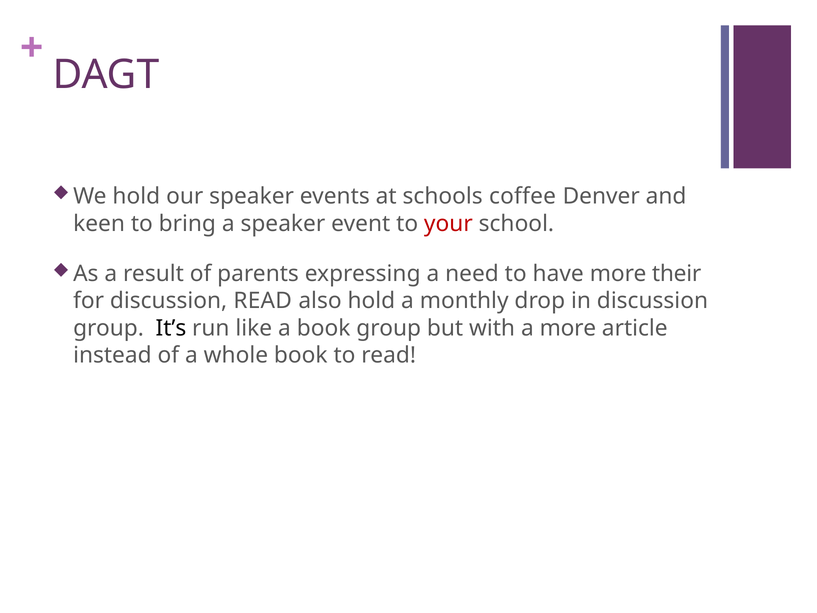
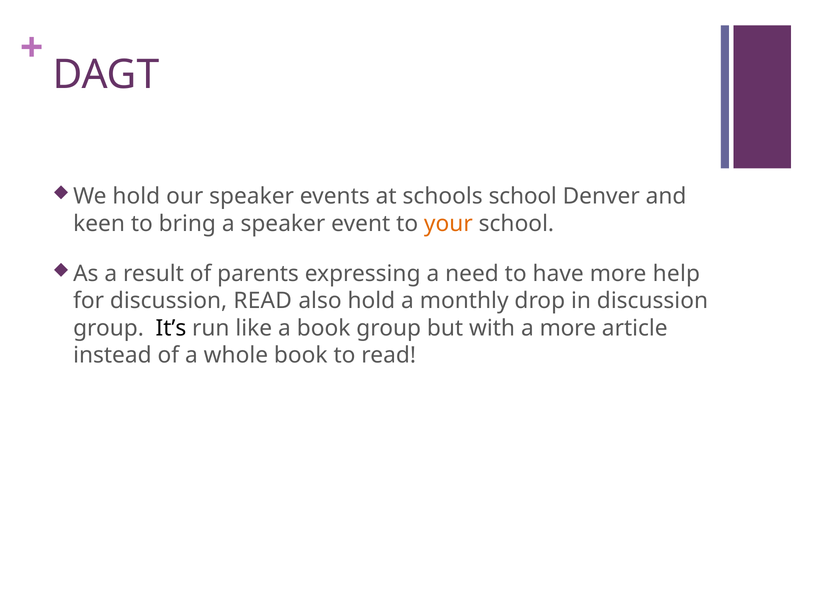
schools coffee: coffee -> school (523, 196)
your colour: red -> orange (448, 224)
their: their -> help (676, 274)
